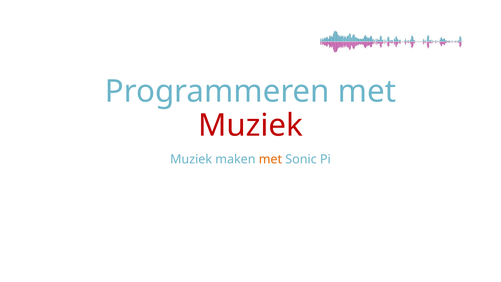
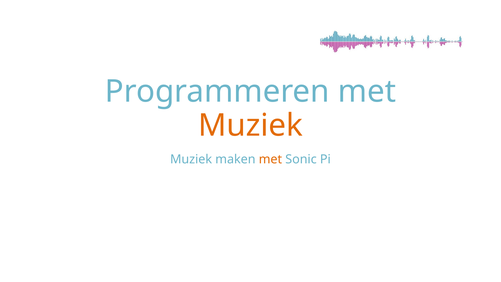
Muziek colour: red -> orange (250, 125)
